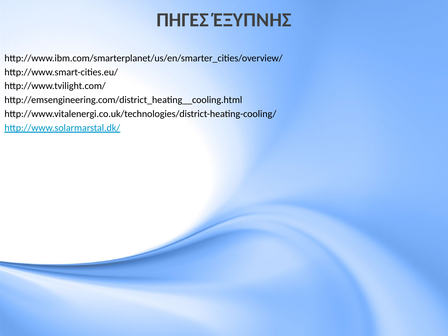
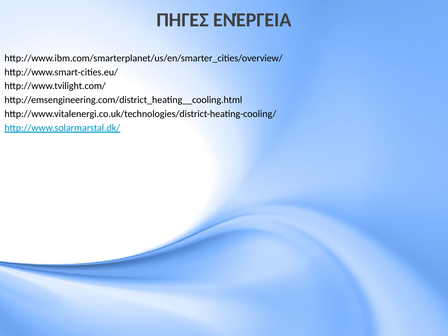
ΈΞΥΠΝΗΣ: ΈΞΥΠΝΗΣ -> ΕΝΈΡΓΕΙΑ (252, 20)
